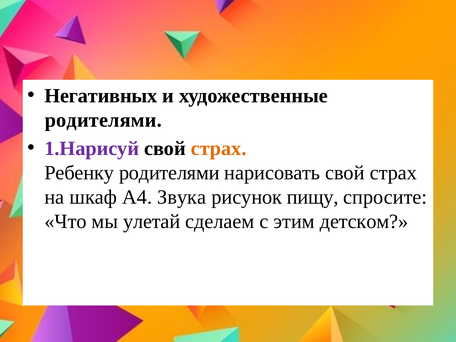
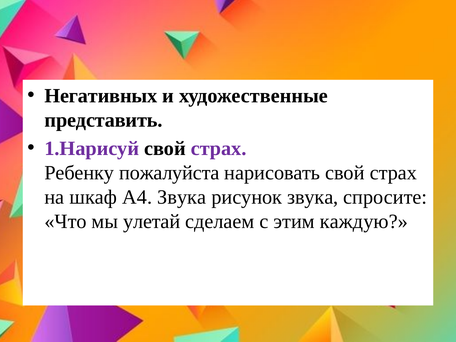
родителями: родителями -> представить (104, 120)
страх colour: orange -> purple (219, 148)
Ребенку родителями: родителями -> пожалуйста (169, 173)
рисунок пищу: пищу -> звука (313, 197)
детском: детском -> каждую (364, 221)
